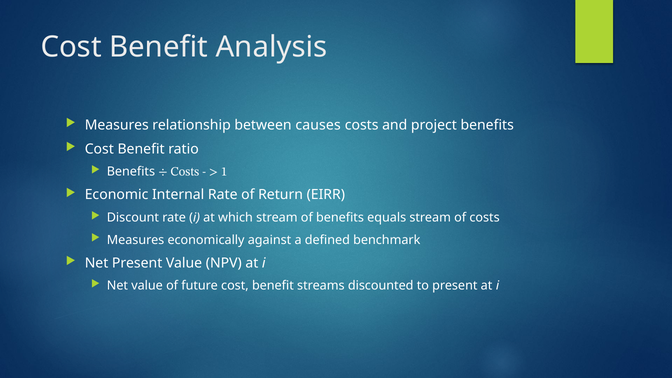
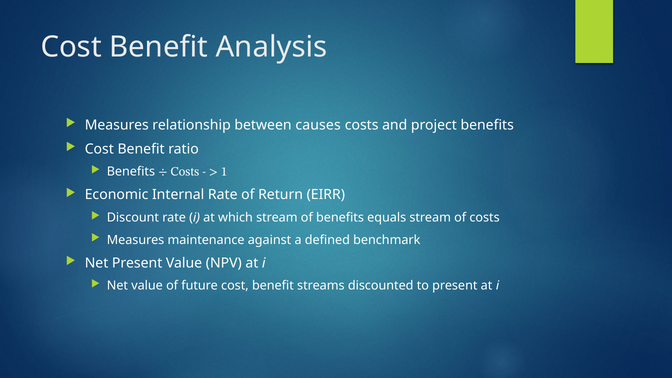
economically: economically -> maintenance (206, 240)
